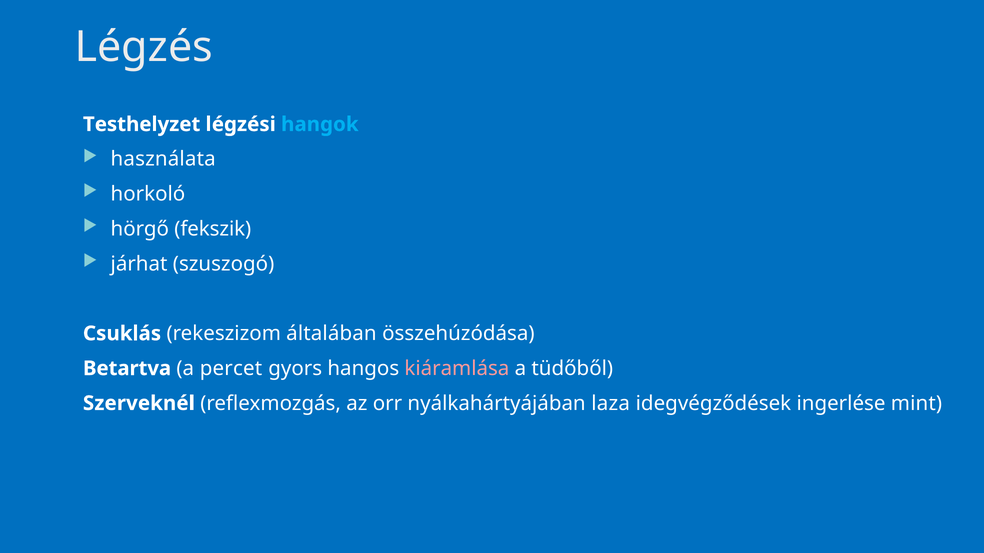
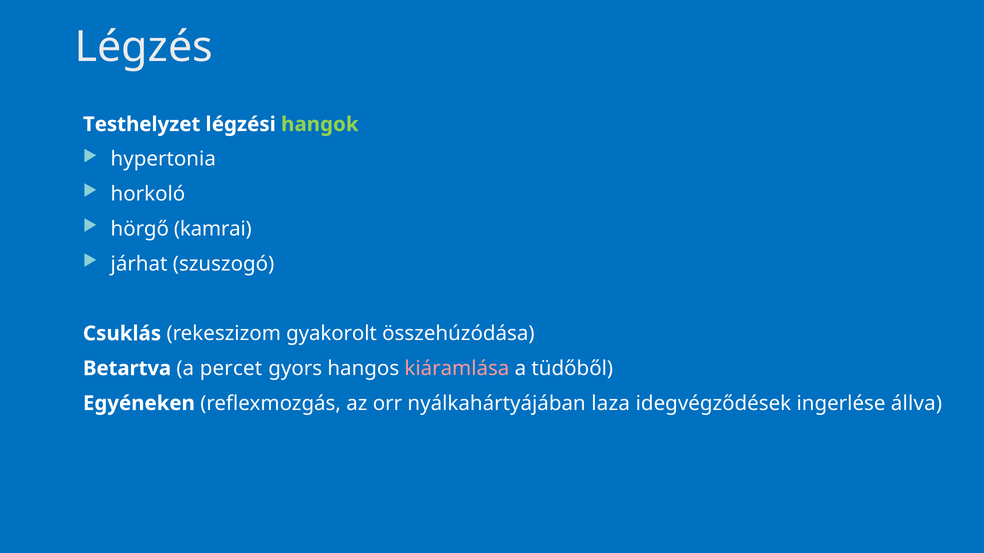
hangok colour: light blue -> light green (320, 124)
használata: használata -> hypertonia (163, 159)
fekszik: fekszik -> kamrai (213, 229)
általában: általában -> gyakorolt (332, 334)
Szerveknél: Szerveknél -> Egyéneken (139, 404)
mint: mint -> állva (916, 404)
